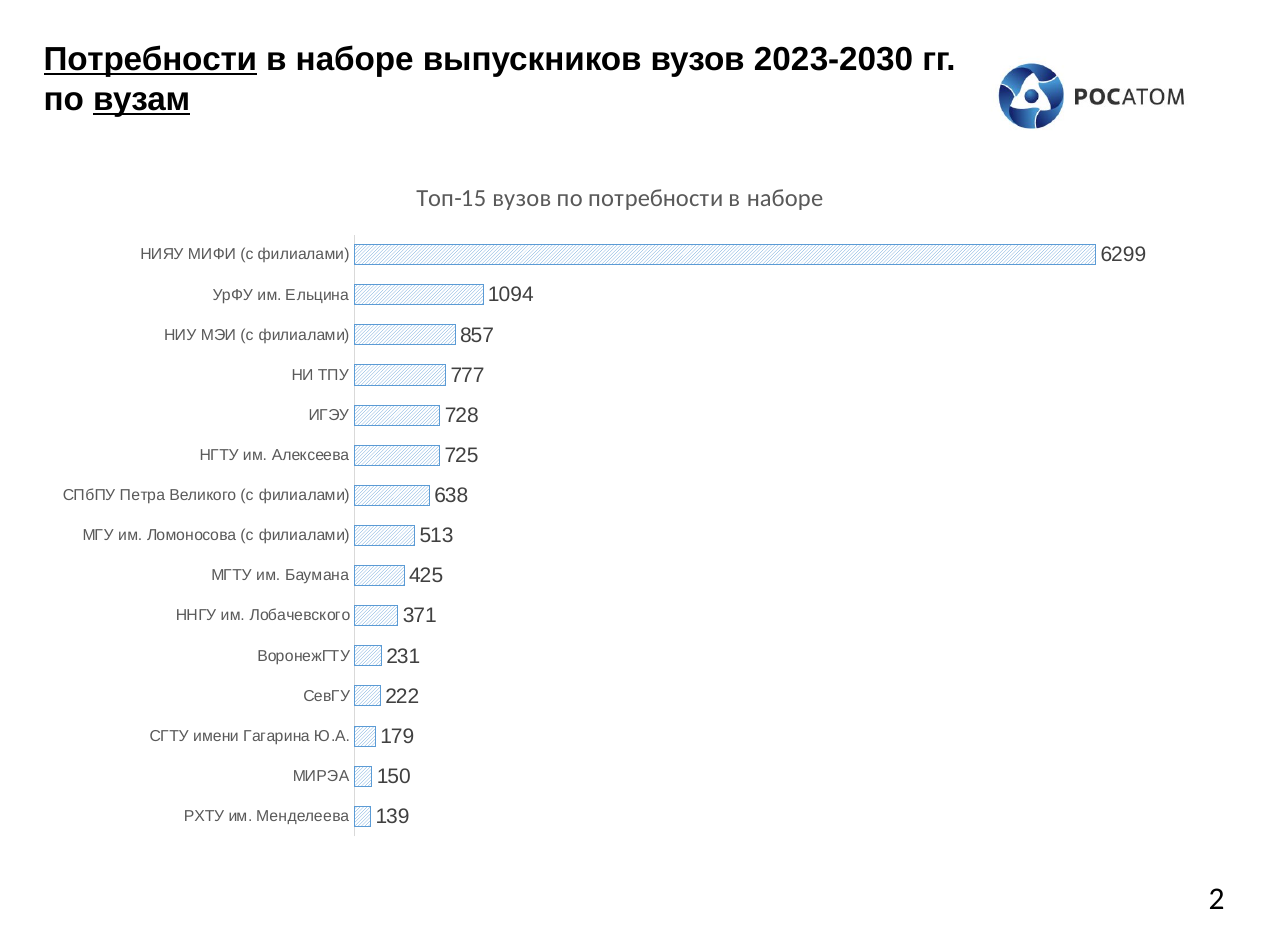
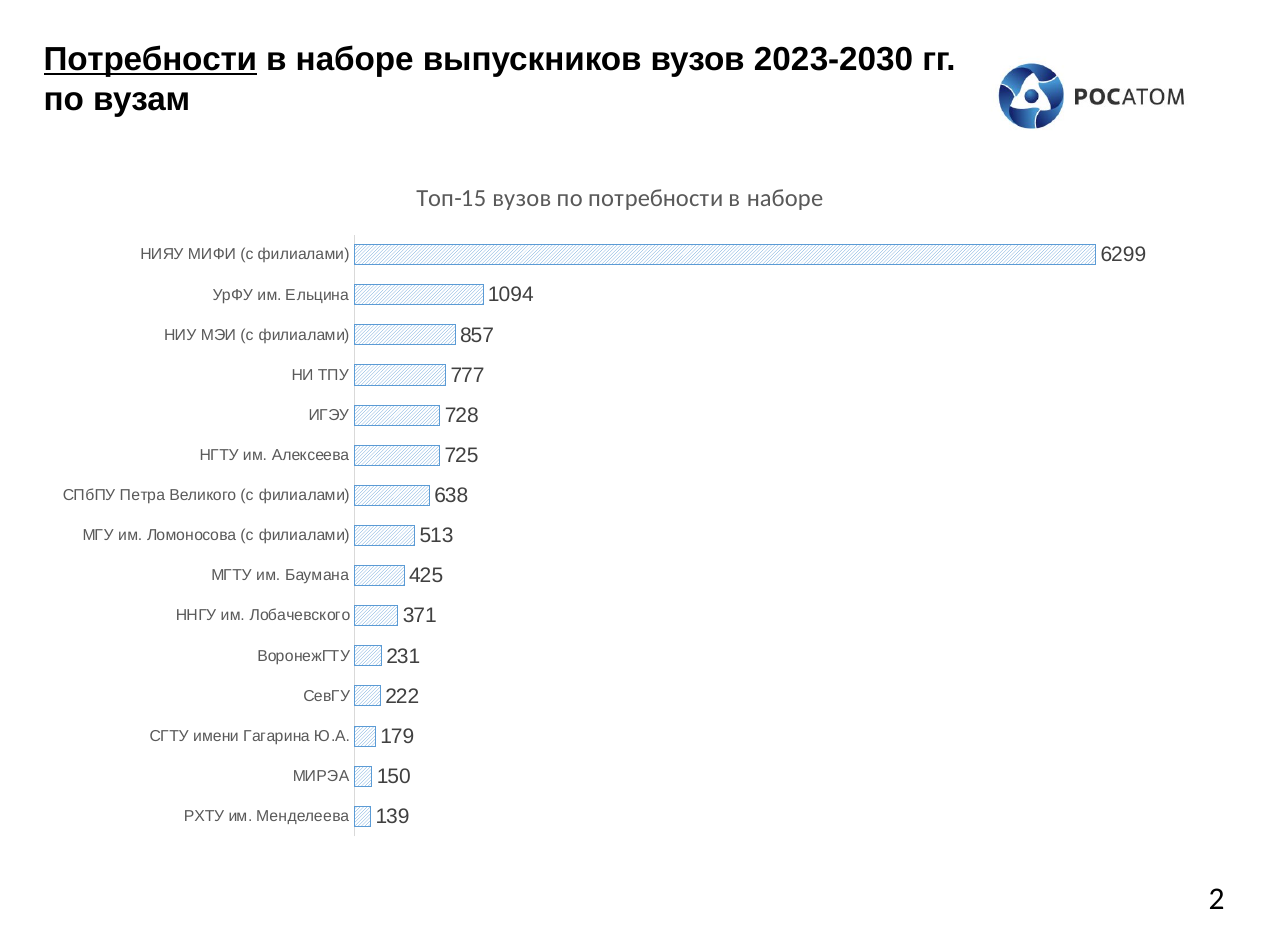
вузам underline: present -> none (142, 99)
